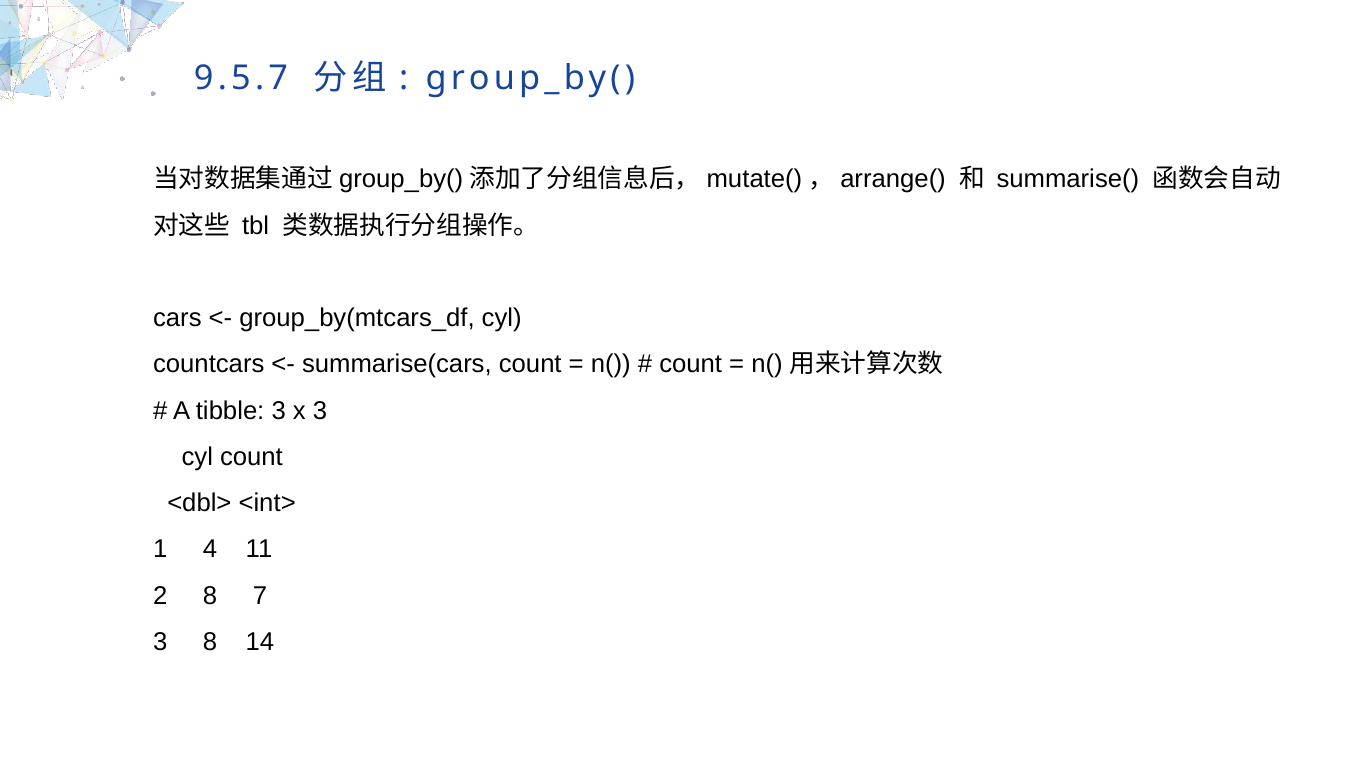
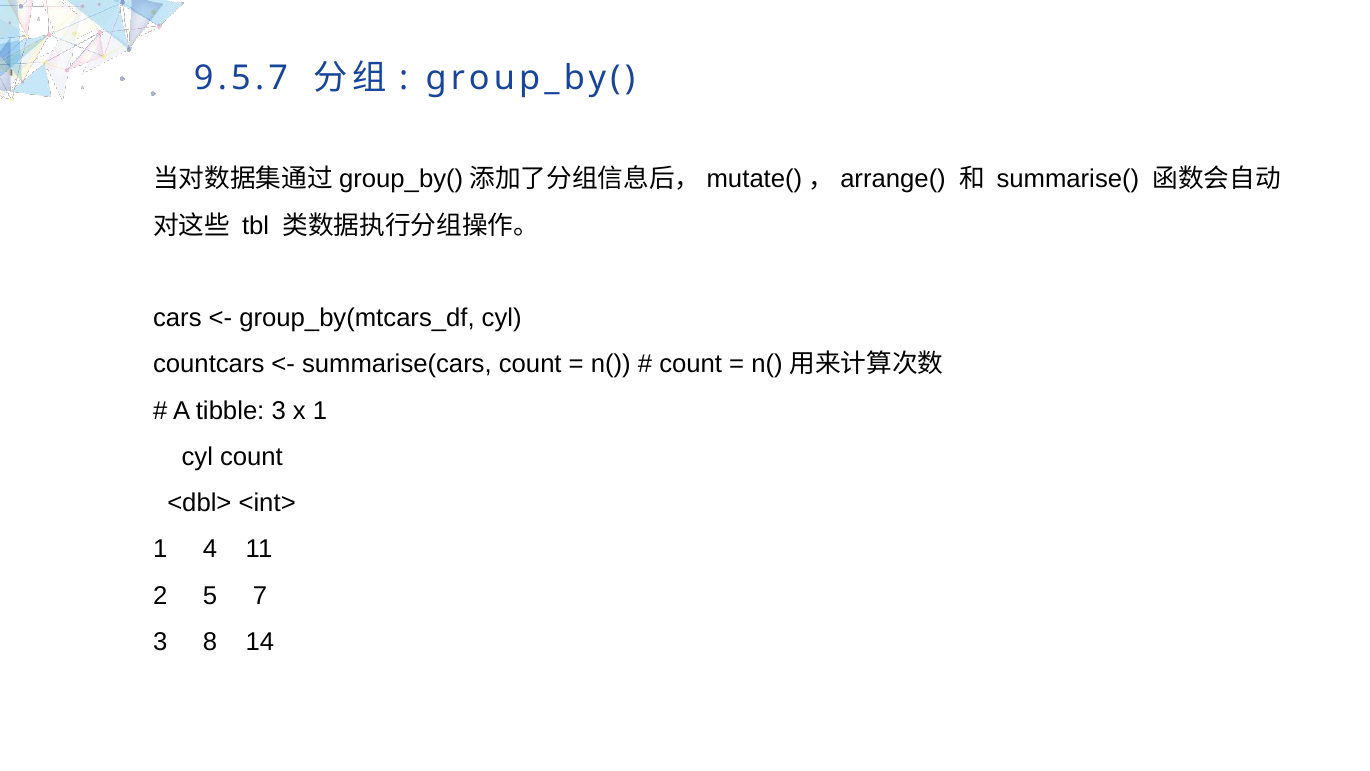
x 3: 3 -> 1 (320, 410)
2 8: 8 -> 5 (210, 595)
